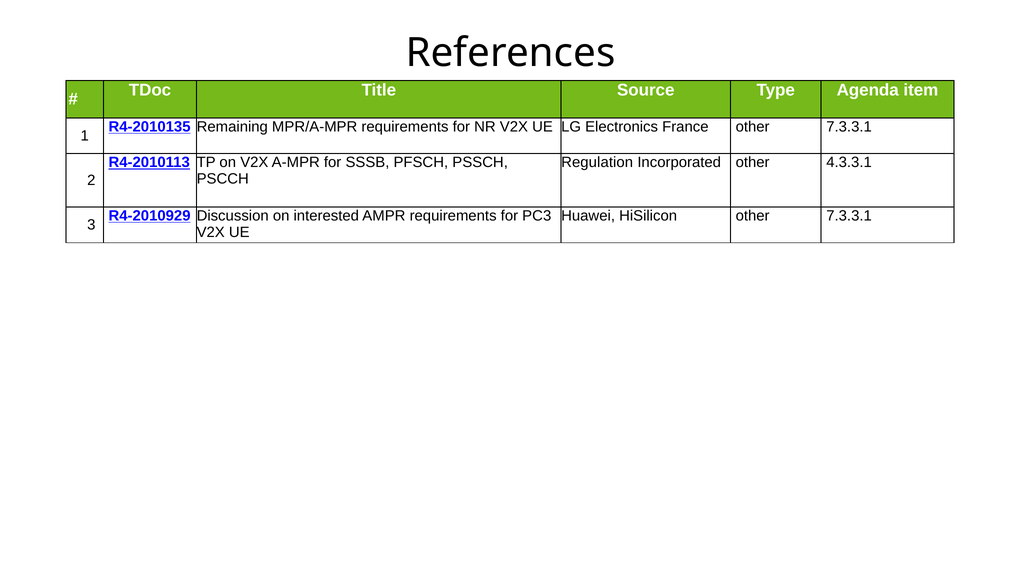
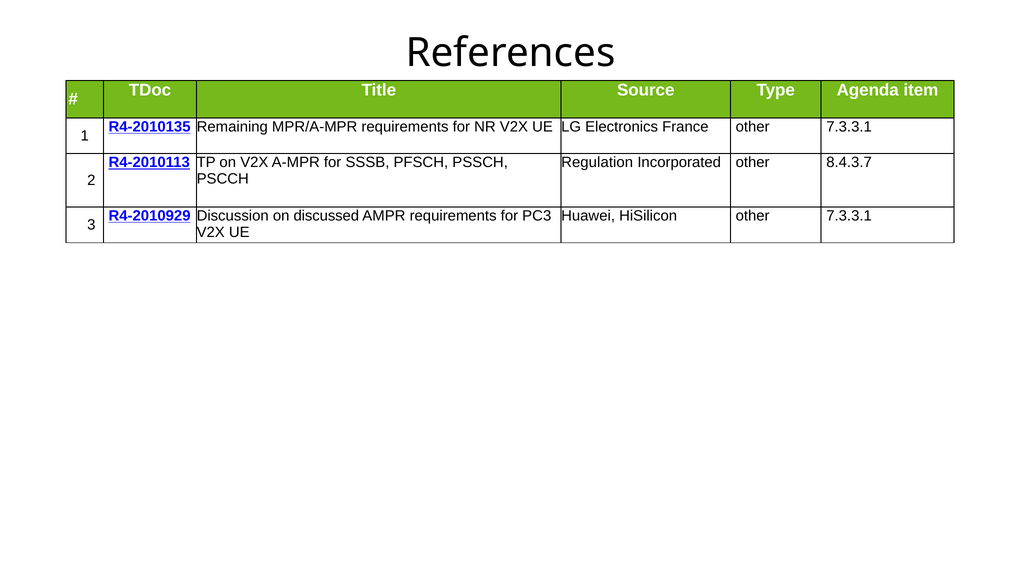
4.3.3.1: 4.3.3.1 -> 8.4.3.7 (849, 162)
interested: interested -> discussed (326, 216)
